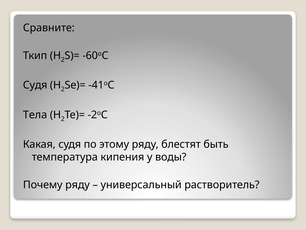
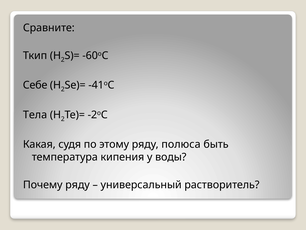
Судя: Судя -> Себе (35, 85)
блестят: блестят -> полюса (181, 144)
